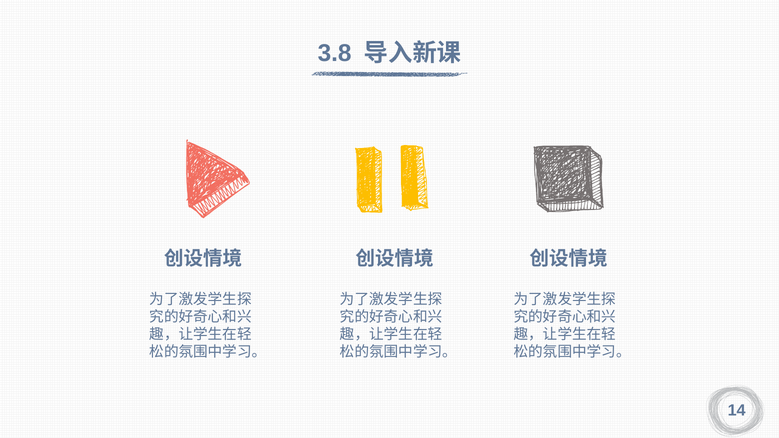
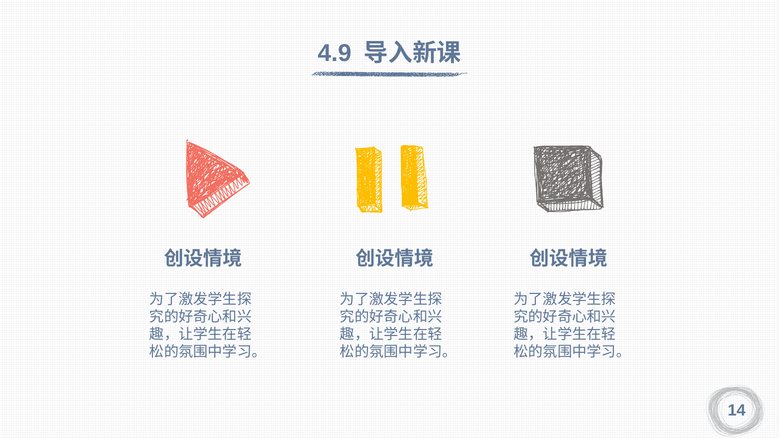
3.8: 3.8 -> 4.9 (335, 53)
